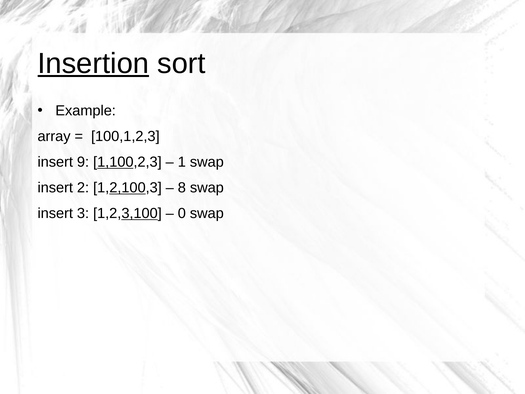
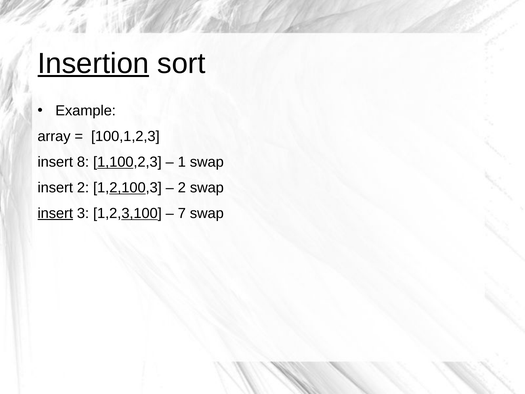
9: 9 -> 8 (83, 162)
8: 8 -> 2 (182, 187)
insert underline: none -> present (55, 213)
0: 0 -> 7 (182, 213)
